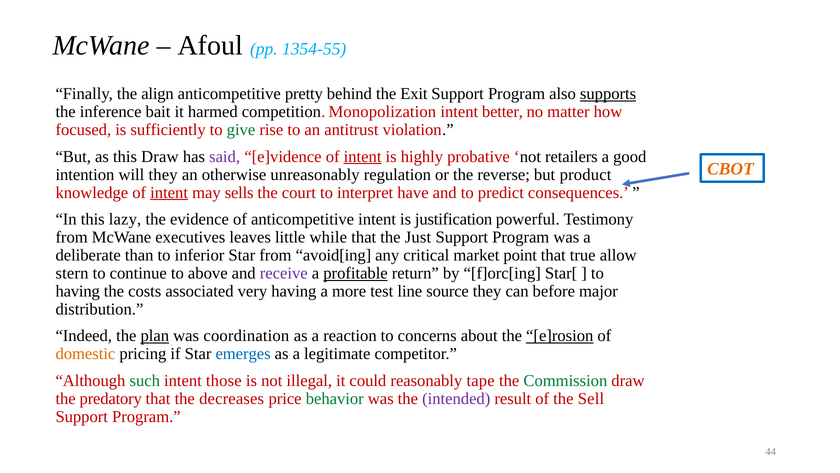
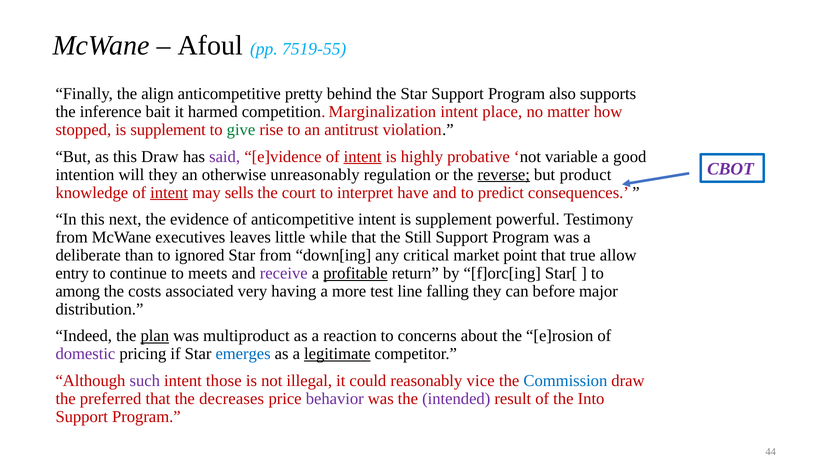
1354-55: 1354-55 -> 7519-55 (314, 49)
the Exit: Exit -> Star (414, 94)
supports underline: present -> none (608, 94)
Monopolization: Monopolization -> Marginalization (382, 112)
better: better -> place (502, 112)
focused: focused -> stopped (83, 130)
sufficiently: sufficiently -> supplement (168, 130)
retailers: retailers -> variable (571, 156)
CBOT colour: orange -> purple (730, 169)
reverse underline: none -> present (504, 174)
lazy: lazy -> next (125, 219)
intent is justification: justification -> supplement (454, 219)
Just: Just -> Still (418, 237)
inferior: inferior -> ignored (200, 255)
avoid[ing: avoid[ing -> down[ing (333, 255)
stern: stern -> entry (72, 273)
above: above -> meets (208, 273)
having: having -> among (78, 291)
source: source -> falling (448, 291)
coordination: coordination -> multiproduct (246, 336)
e]rosion underline: present -> none (560, 336)
domestic colour: orange -> purple (85, 353)
legitimate underline: none -> present (337, 353)
such colour: green -> purple (145, 380)
tape: tape -> vice (481, 380)
Commission colour: green -> blue (565, 380)
predatory: predatory -> preferred (111, 398)
behavior colour: green -> purple (335, 398)
Sell: Sell -> Into (591, 398)
